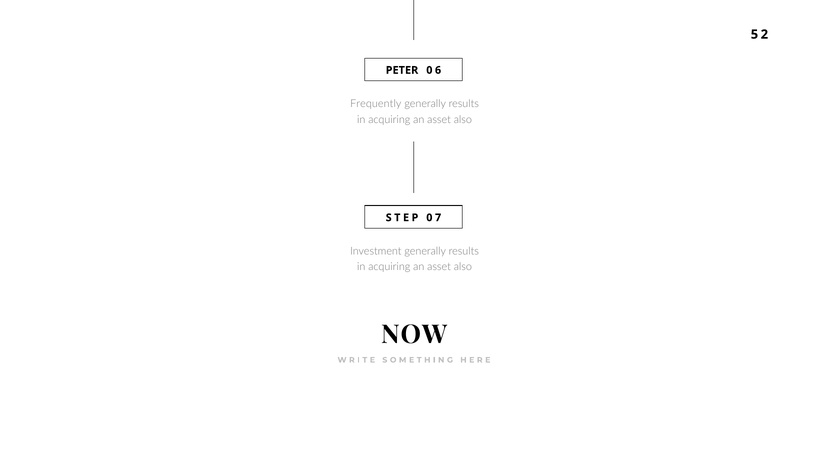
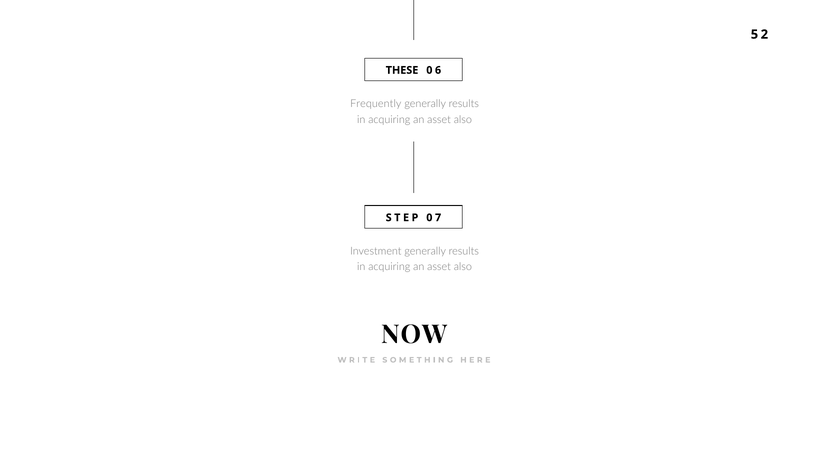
PETER: PETER -> THESE (402, 70)
